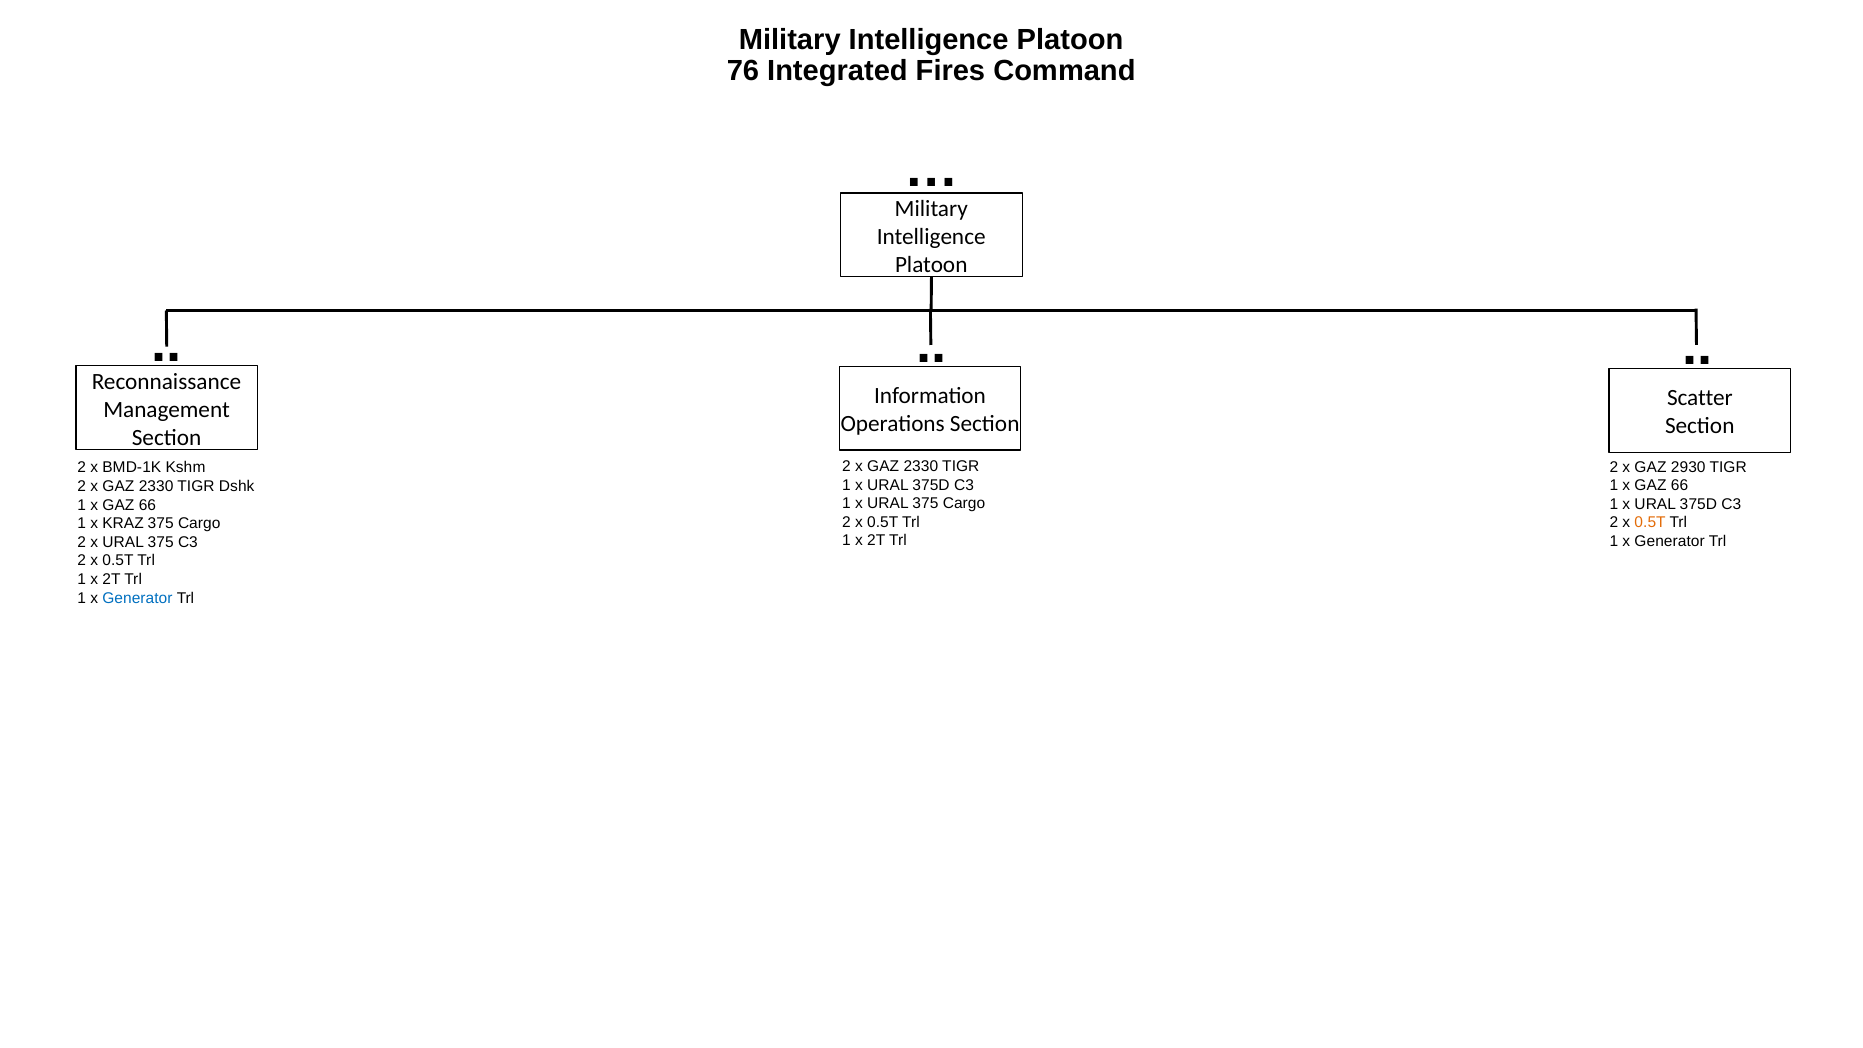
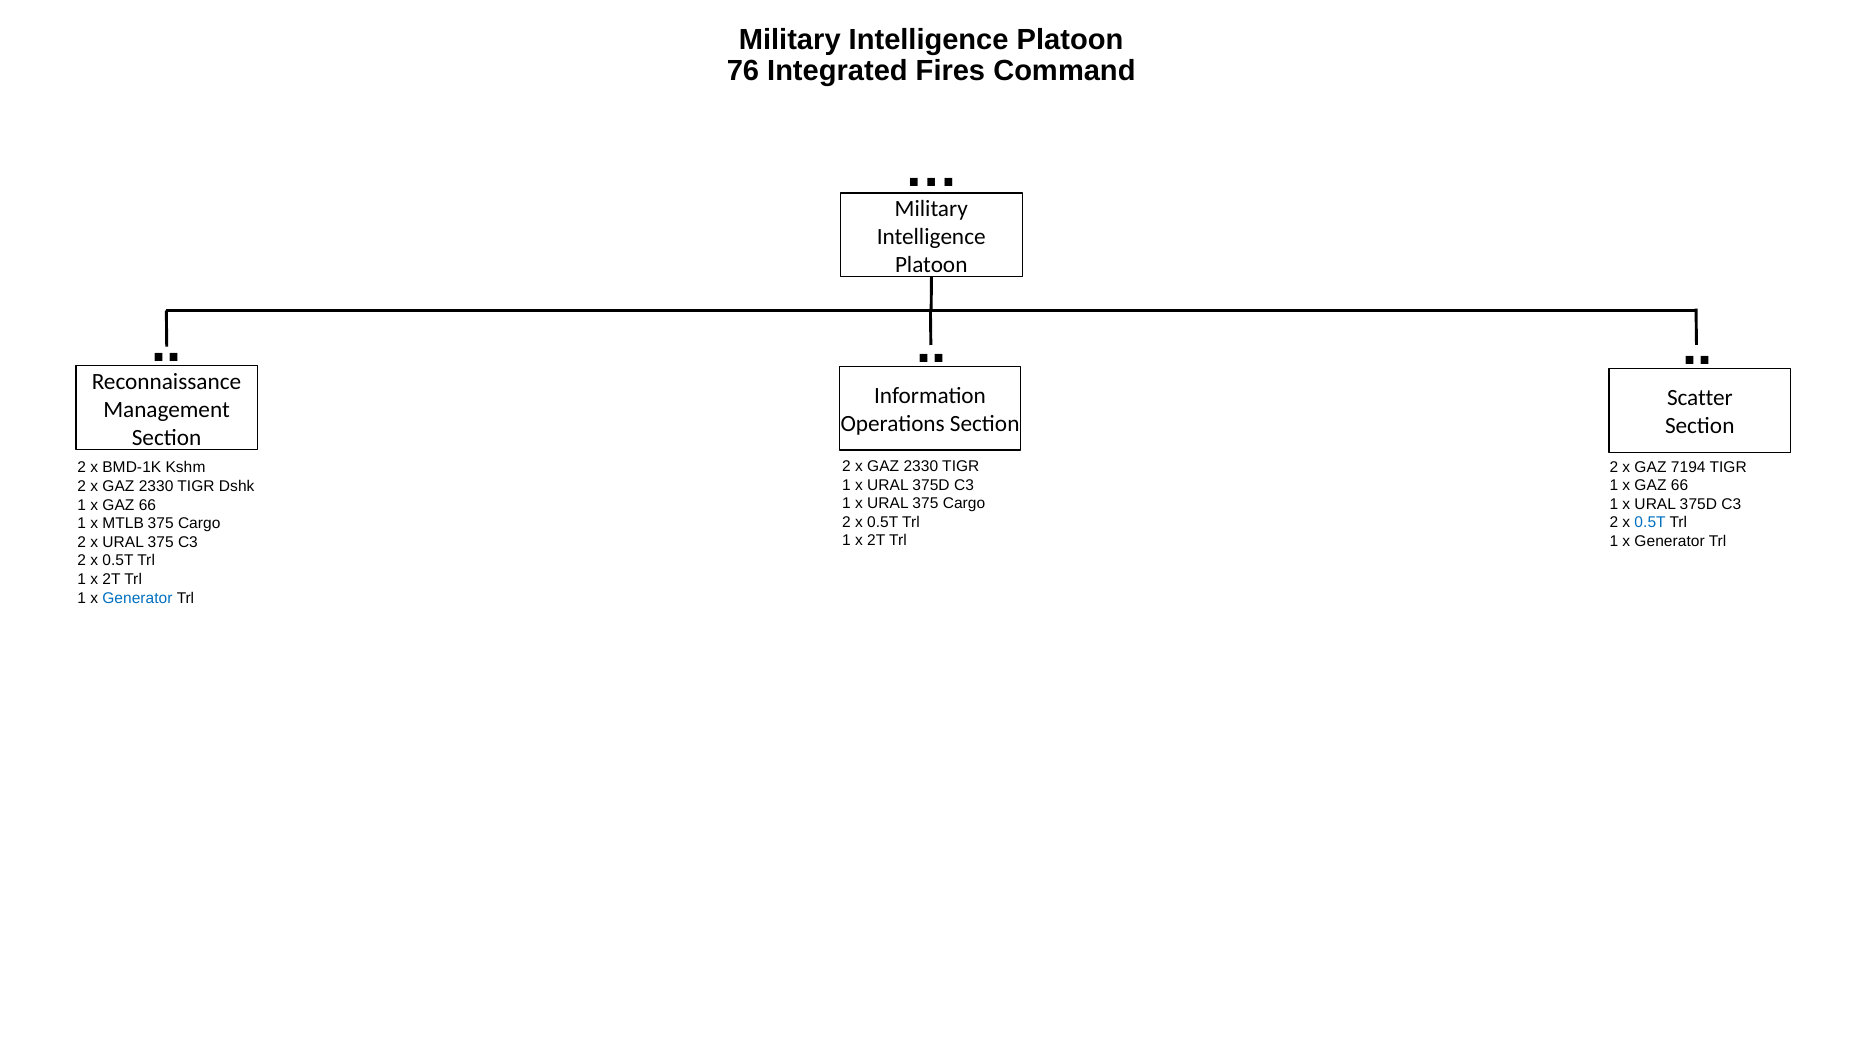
2930: 2930 -> 7194 (1688, 467)
0.5T colour: orange -> blue (1650, 523)
KRAZ: KRAZ -> MTLB (123, 524)
